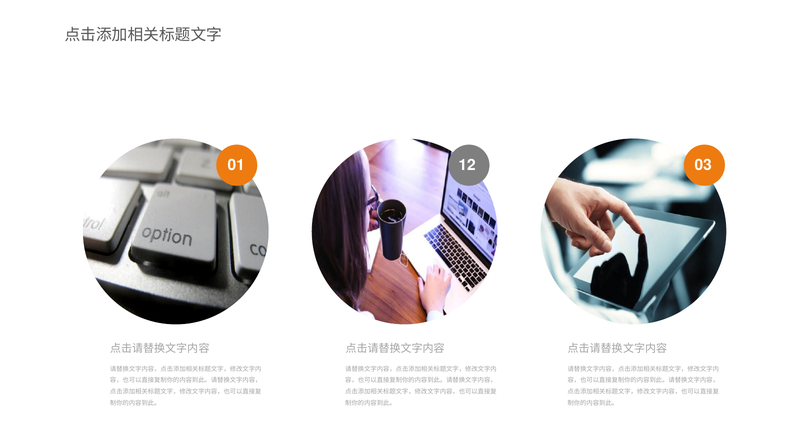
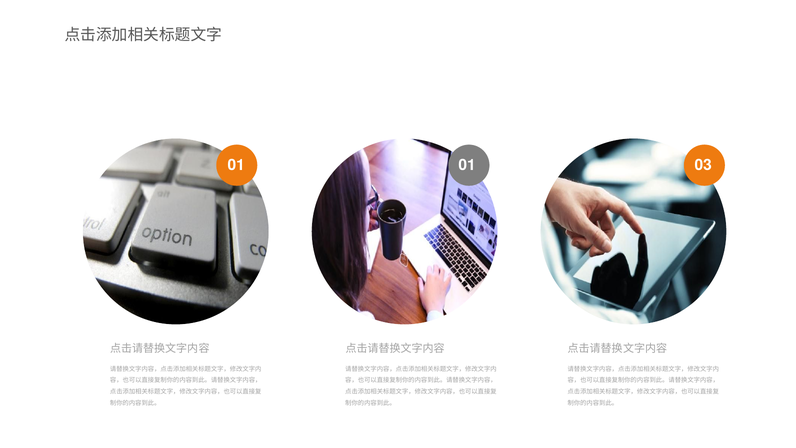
01 12: 12 -> 01 (467, 165)
